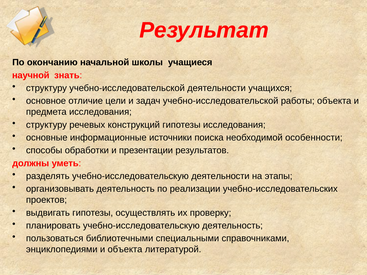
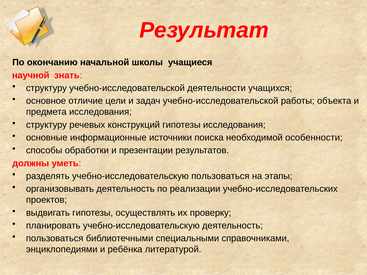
учебно-исследовательскую деятельности: деятельности -> пользоваться (220, 176)
и объекта: объекта -> ребёнка (125, 250)
